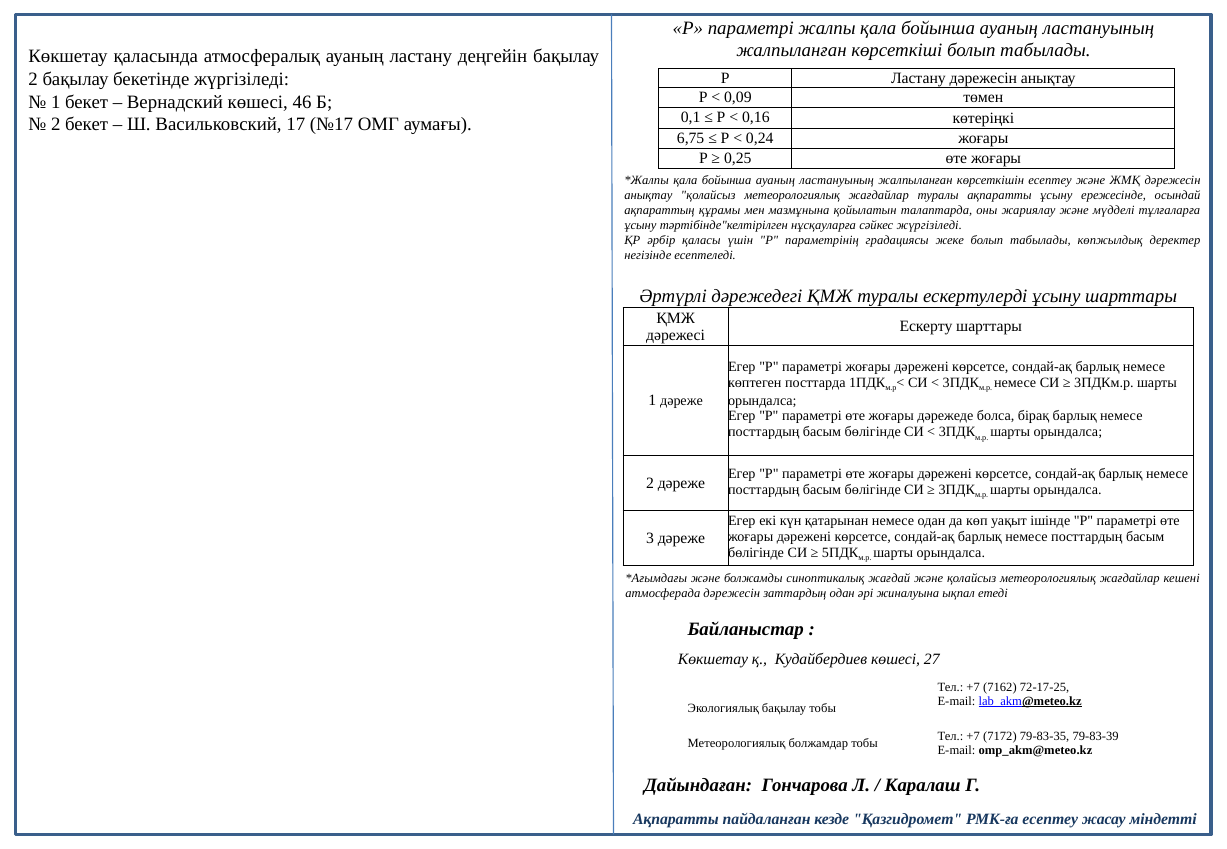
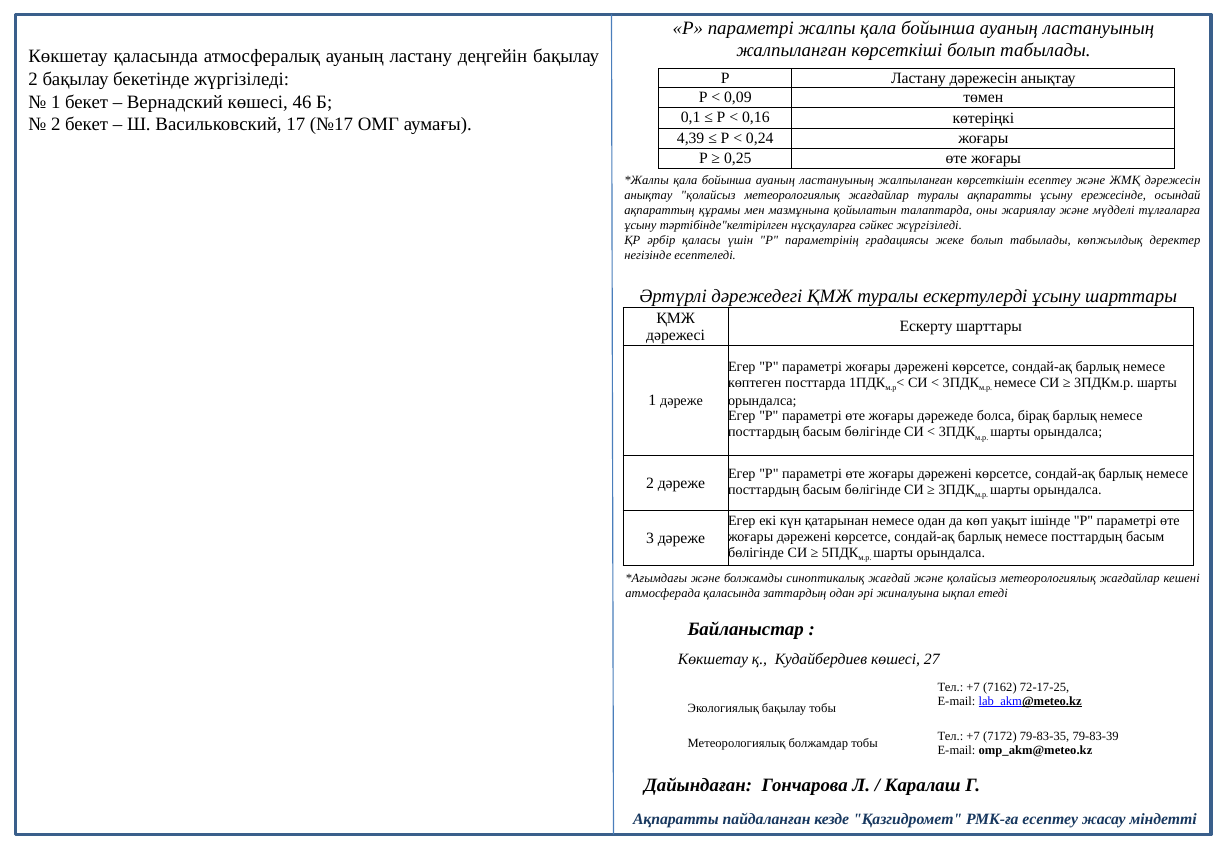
6,75: 6,75 -> 4,39 (691, 138)
атмосферада дәрежесін: дәрежесін -> қаласында (732, 594)
